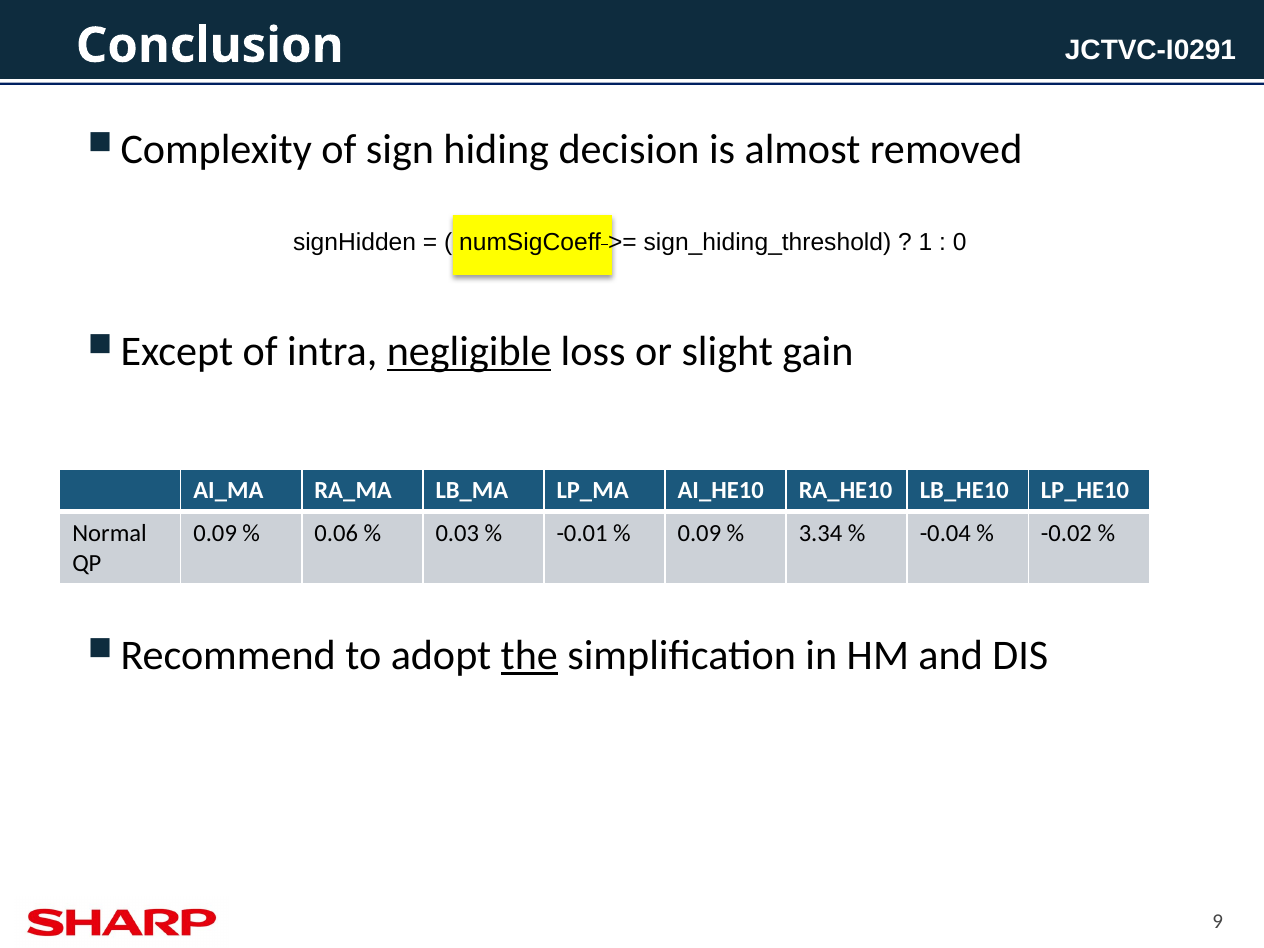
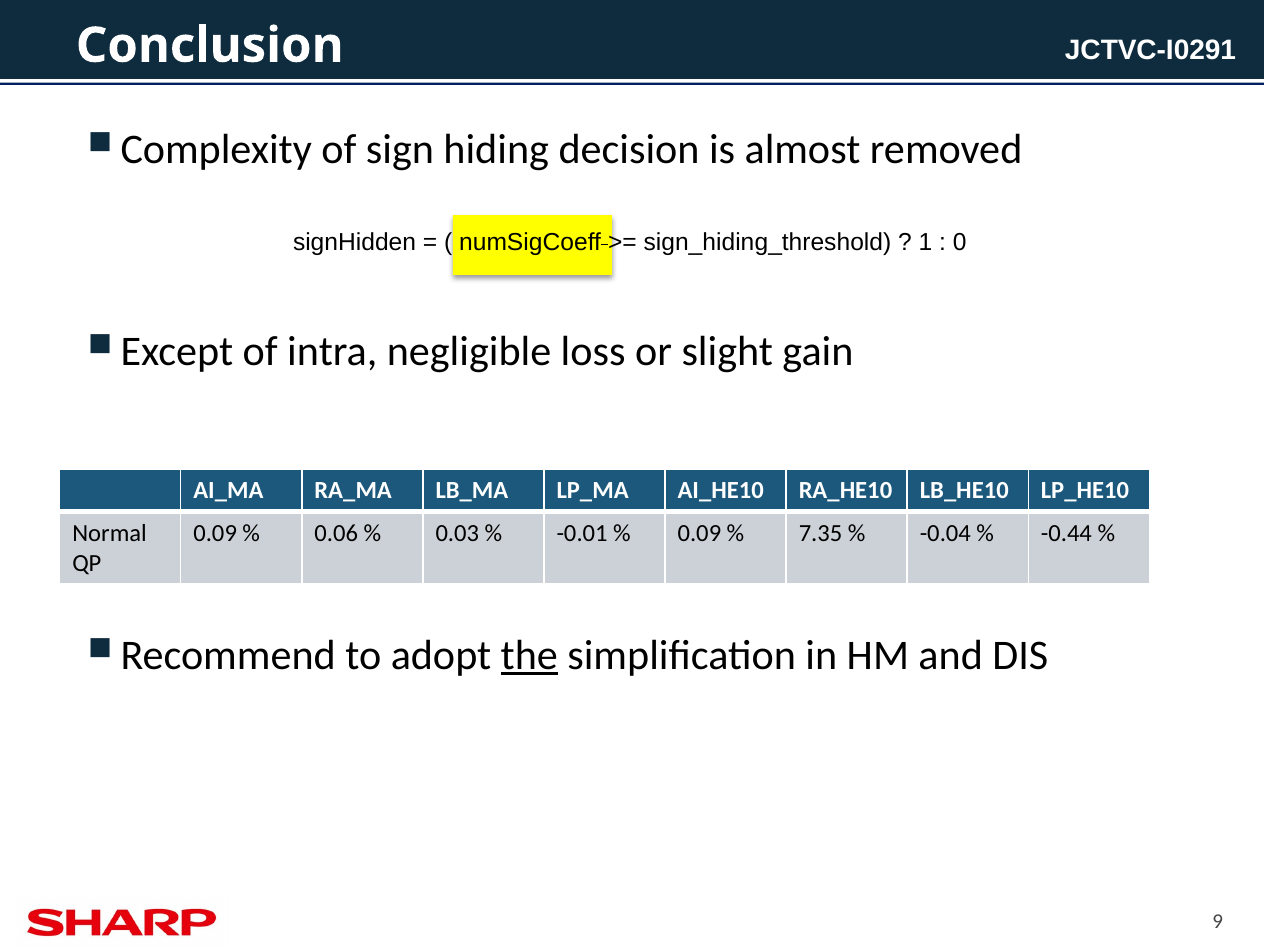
negligible underline: present -> none (469, 352)
3.34: 3.34 -> 7.35 (821, 533)
-0.02: -0.02 -> -0.44 (1066, 533)
